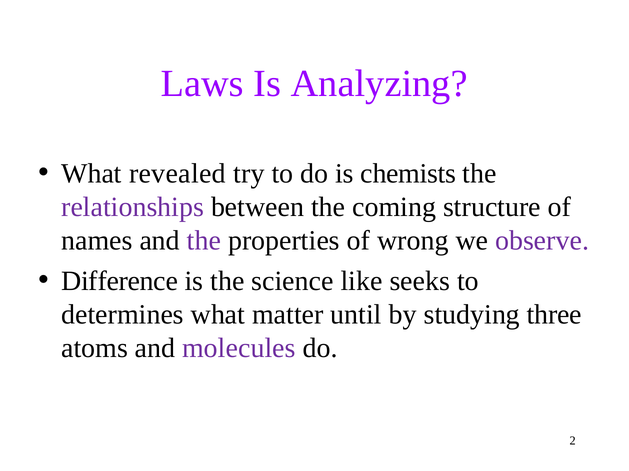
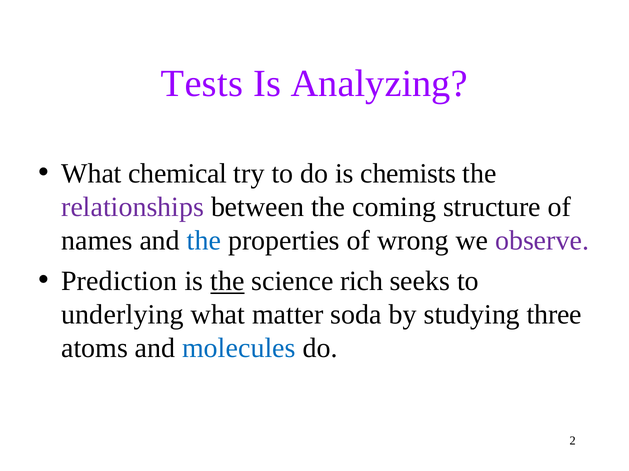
Laws: Laws -> Tests (202, 84)
revealed: revealed -> chemical (178, 174)
the colour: purple -> blue (204, 241)
Difference: Difference -> Prediction (119, 282)
the underline: none -> present (227, 282)
like: like -> rich (362, 282)
determines: determines -> underlying (122, 315)
until: until -> soda (356, 315)
molecules colour: purple -> blue (239, 349)
